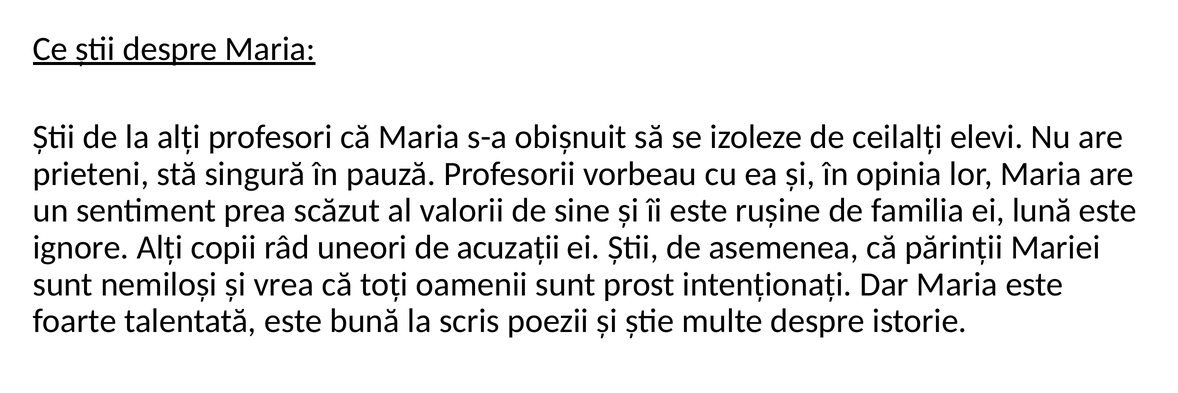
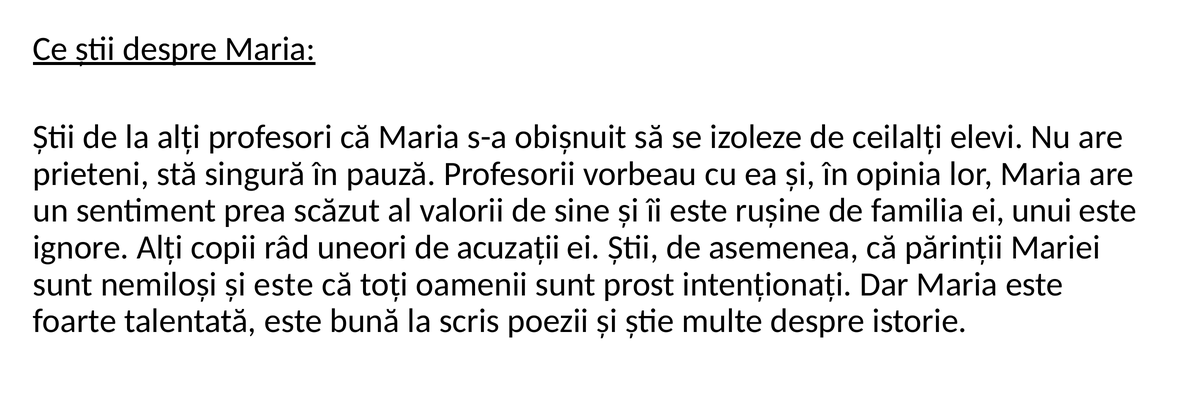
lună: lună -> unui (1042, 211)
și vrea: vrea -> este (284, 284)
